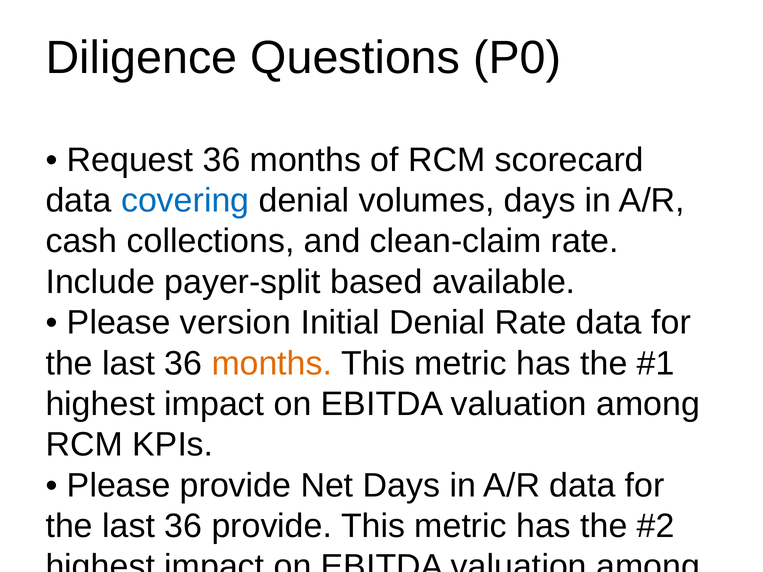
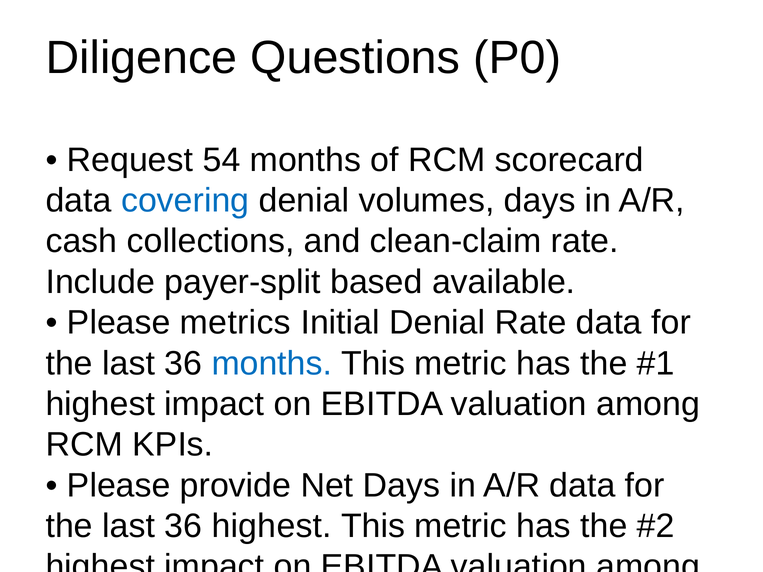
Request 36: 36 -> 54 (221, 160)
version: version -> metrics (235, 323)
months colour: orange -> blue (272, 364)
36 provide: provide -> highest (272, 526)
